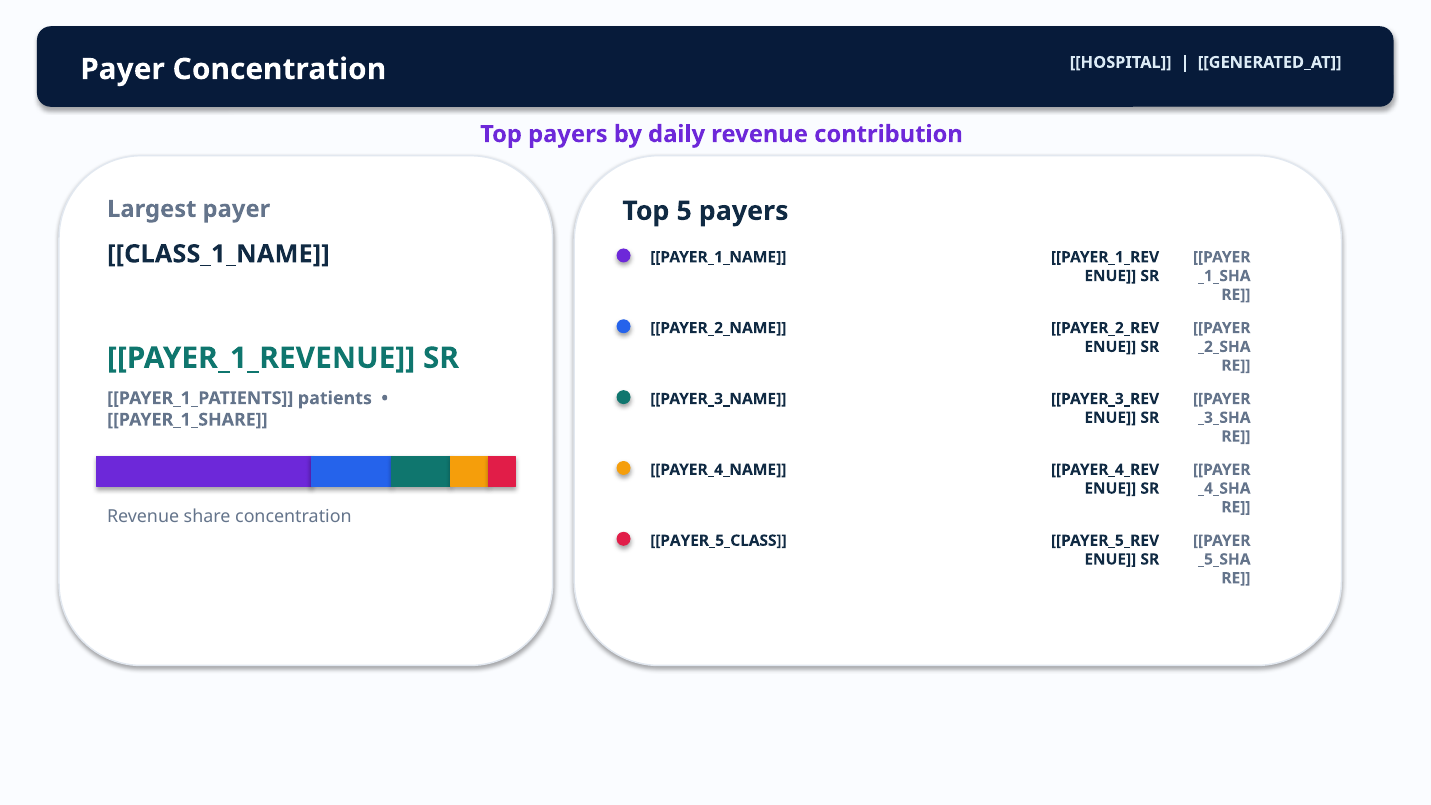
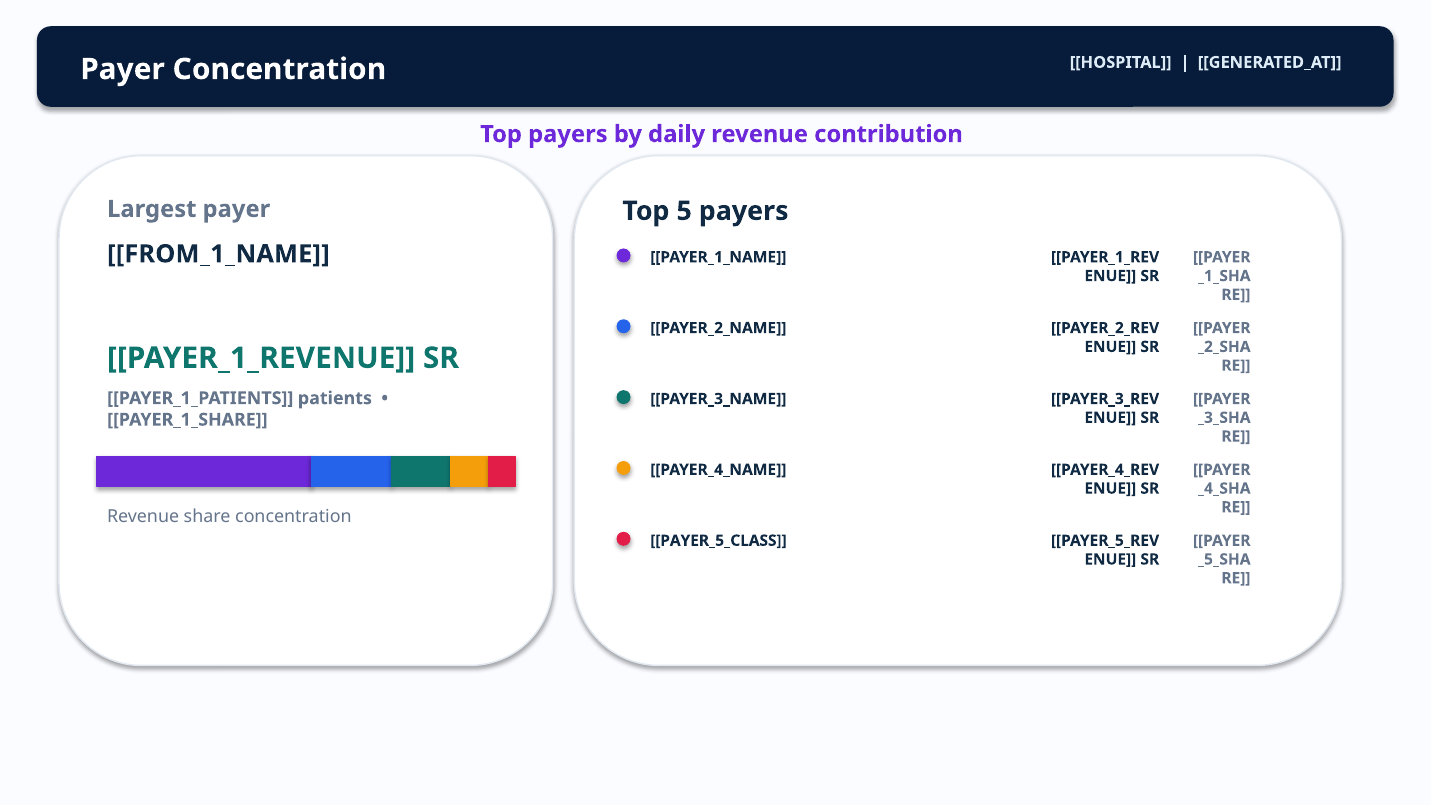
CLASS_1_NAME: CLASS_1_NAME -> FROM_1_NAME (218, 254)
